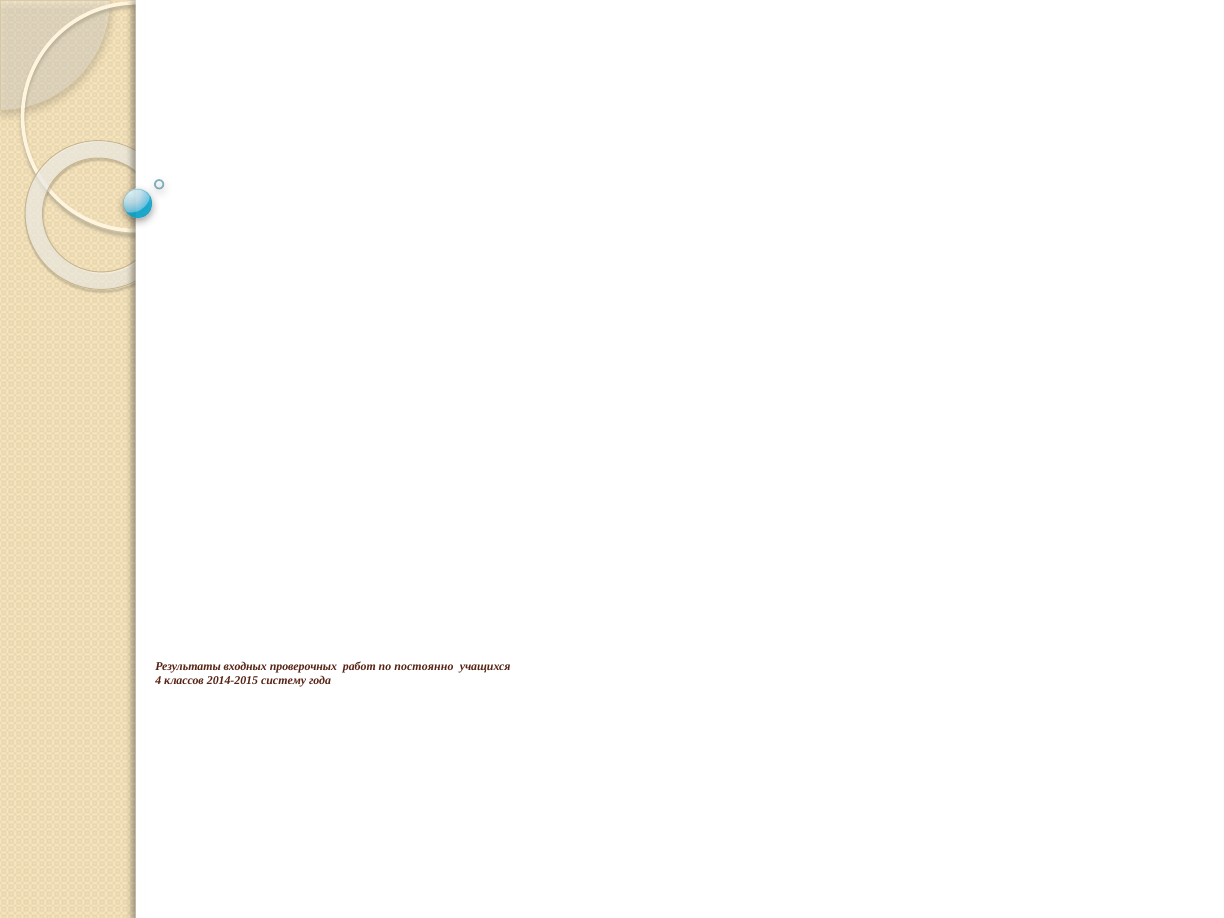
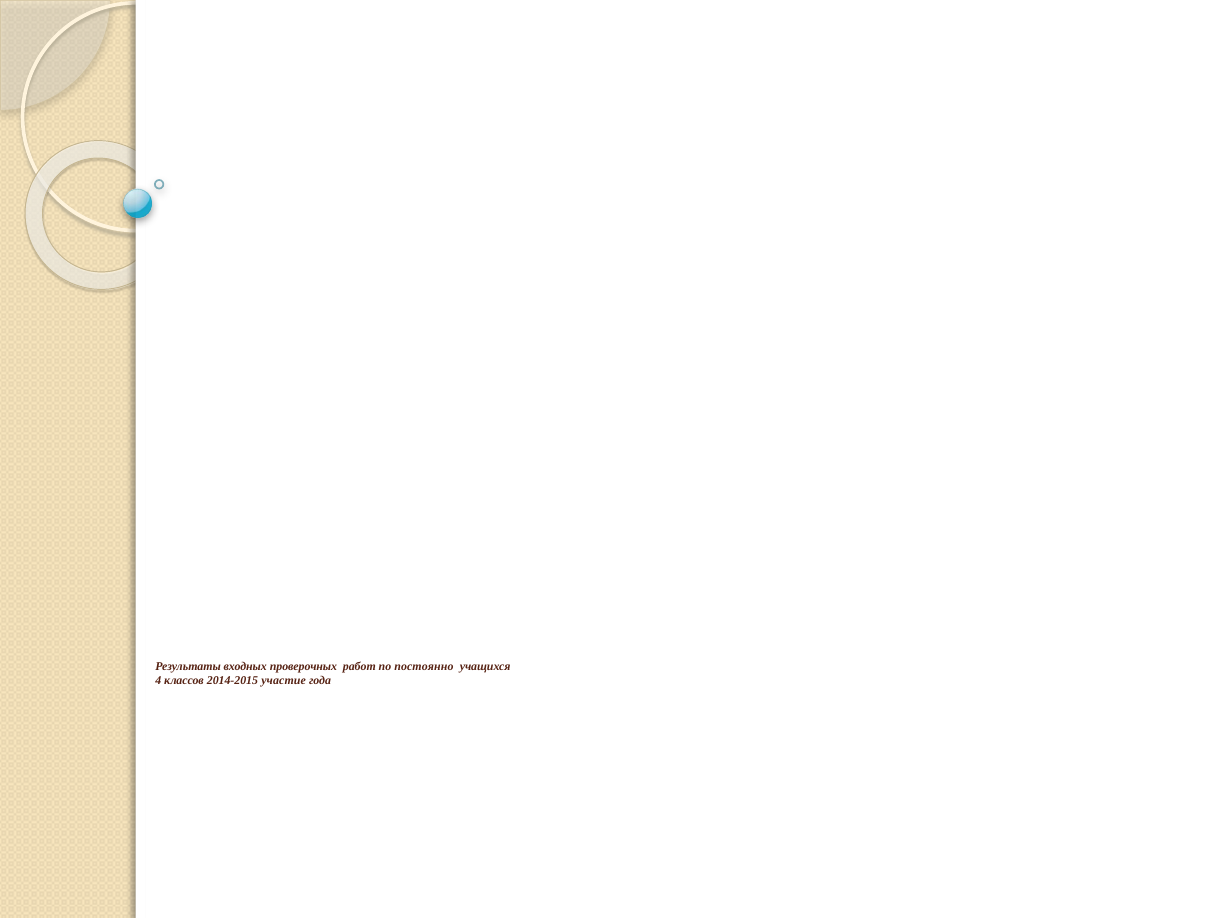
систему: систему -> участие (284, 680)
